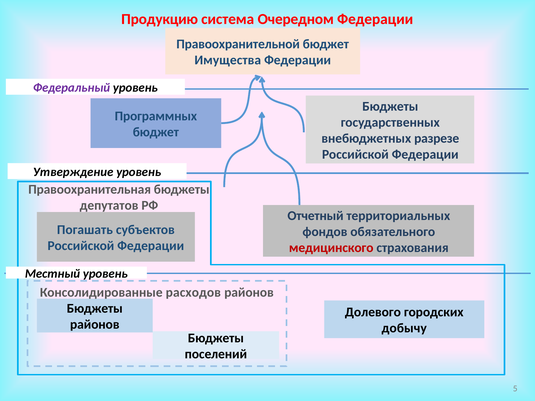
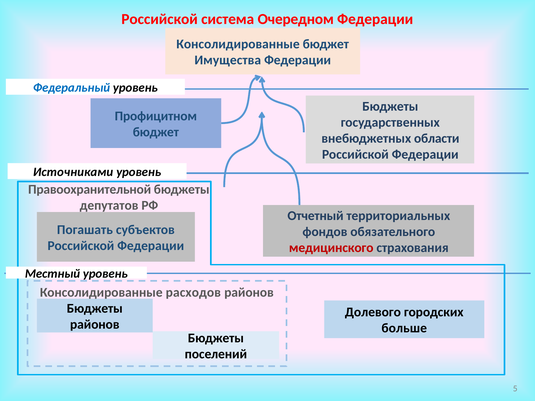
Продукцию: Продукцию -> Российской (160, 19)
Правоохранительной: Правоохранительной -> Консолидированные (238, 44)
Федеральный colour: purple -> blue (72, 88)
Программных: Программных -> Профицитном (156, 116)
разрезе: разрезе -> области (437, 139)
Утверждение: Утверждение -> Источниками (73, 172)
Правоохранительная: Правоохранительная -> Правоохранительной (90, 190)
добычу: добычу -> больше (404, 328)
